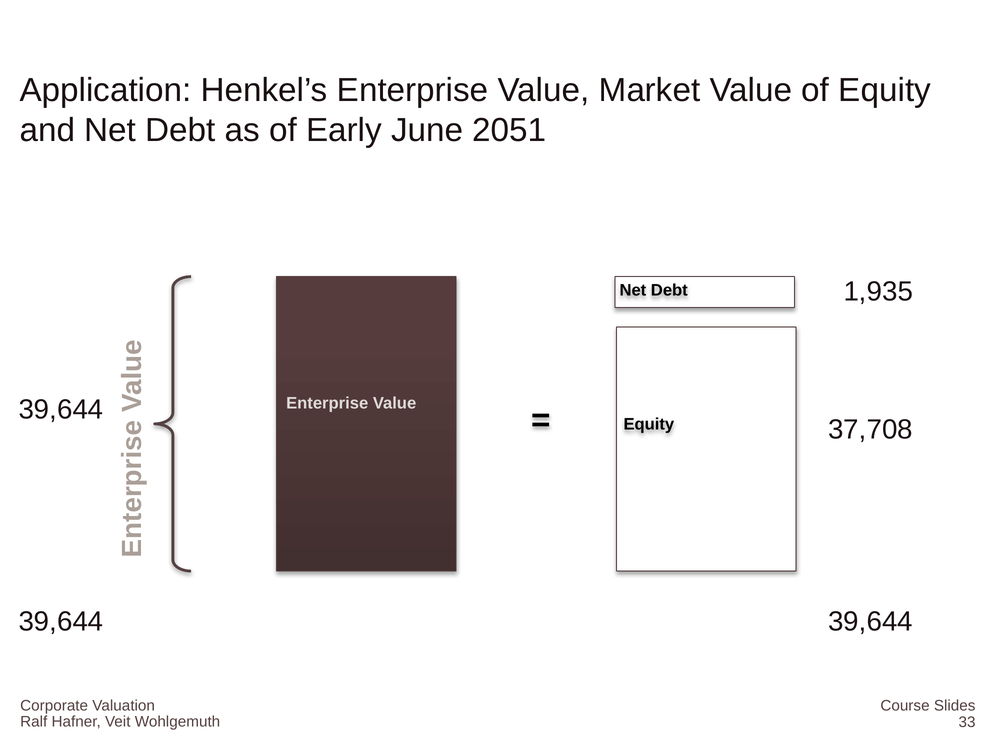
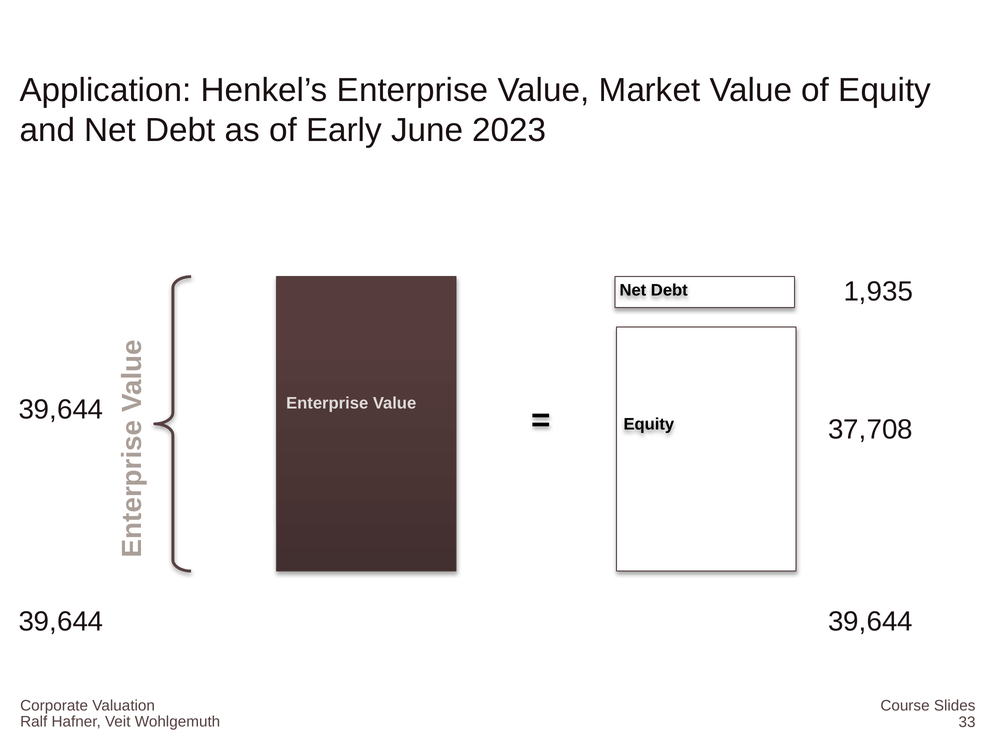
2051: 2051 -> 2023 (509, 130)
